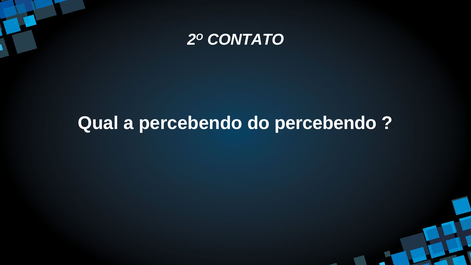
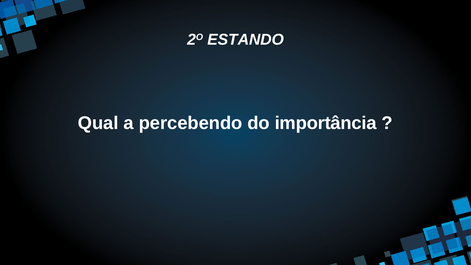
CONTATO: CONTATO -> ESTANDO (246, 40)
do percebendo: percebendo -> importância (326, 123)
